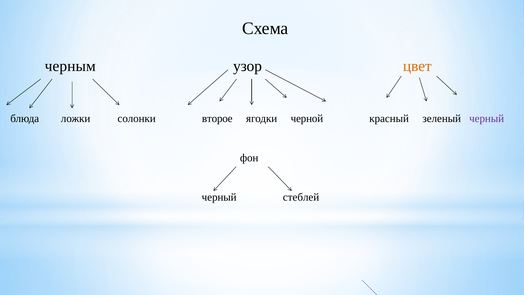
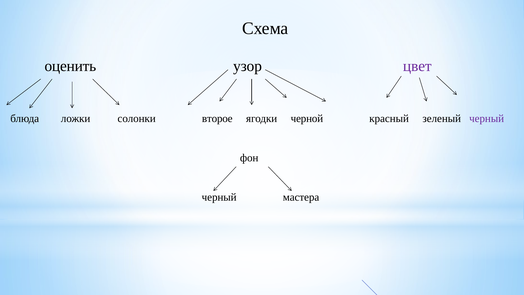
черным: черным -> оценить (70, 66)
цвет colour: orange -> purple (417, 66)
стеблей: стеблей -> мастера (301, 197)
